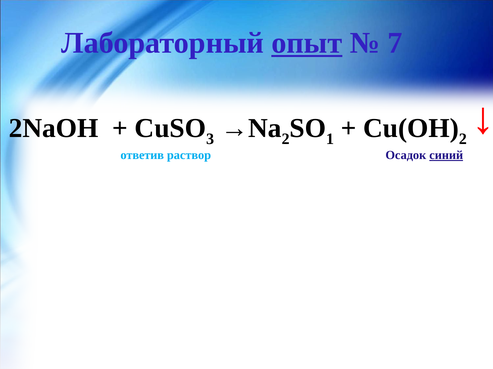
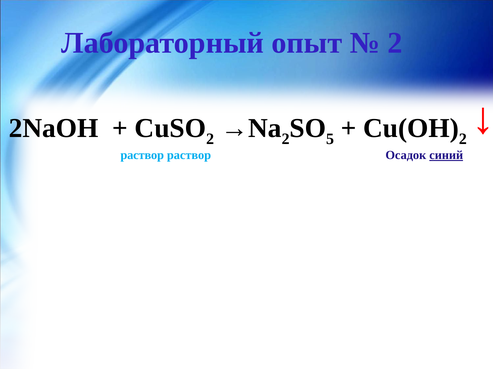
опыт underline: present -> none (307, 43)
7: 7 -> 2 (395, 43)
3: 3 -> 2 (210, 139)
1: 1 -> 5 (330, 139)
ответив: ответив -> раствор (142, 155)
